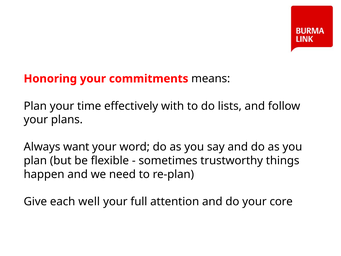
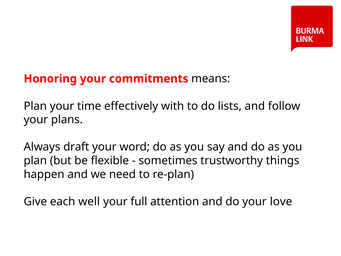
want: want -> draft (76, 147)
core: core -> love (281, 201)
